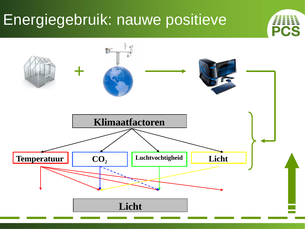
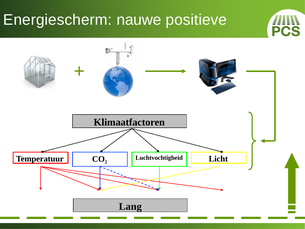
Energiegebruik: Energiegebruik -> Energiescherm (58, 20)
Licht: Licht -> Lang (130, 206)
